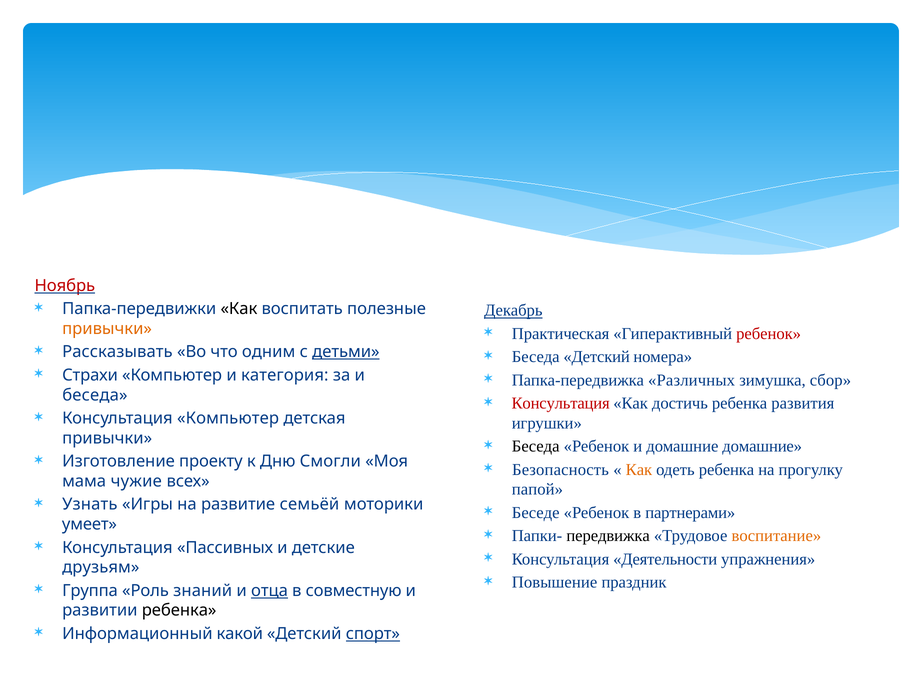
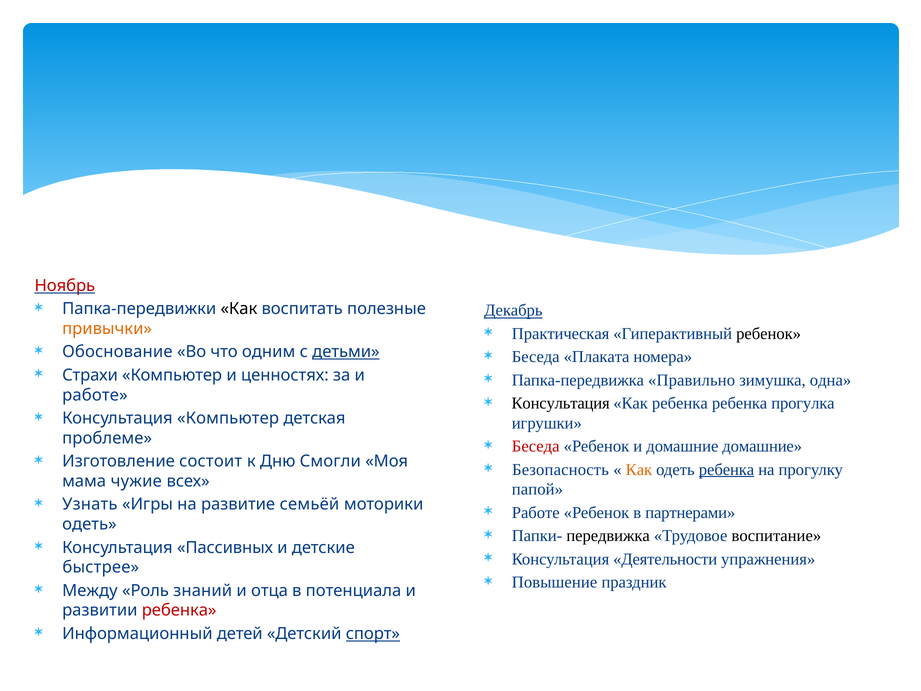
ребенок colour: red -> black (769, 334)
Рассказывать: Рассказывать -> Обоснование (117, 352)
Беседа Детский: Детский -> Плаката (597, 357)
категория: категория -> ценностях (285, 375)
Различных: Различных -> Правильно (692, 380)
сбор: сбор -> одна (831, 380)
беседа: беседа -> работе (95, 395)
Консультация colour: red -> black (561, 403)
Как достичь: достичь -> ребенка (680, 403)
развития: развития -> прогулка (803, 403)
привычки: привычки -> проблеме (107, 438)
Беседа colour: black -> red (536, 446)
проекту: проекту -> состоит (211, 461)
ребенка underline: none -> present (727, 469)
Беседе: Беседе -> Работе (536, 512)
умеет: умеет -> одеть (89, 524)
воспитание colour: orange -> black (776, 536)
друзьям: друзьям -> быстрее (101, 567)
Группа: Группа -> Между (90, 590)
отца underline: present -> none (269, 590)
совместную: совместную -> потенциала (354, 590)
ребенка colour: black -> red (179, 610)
какой: какой -> детей (240, 633)
